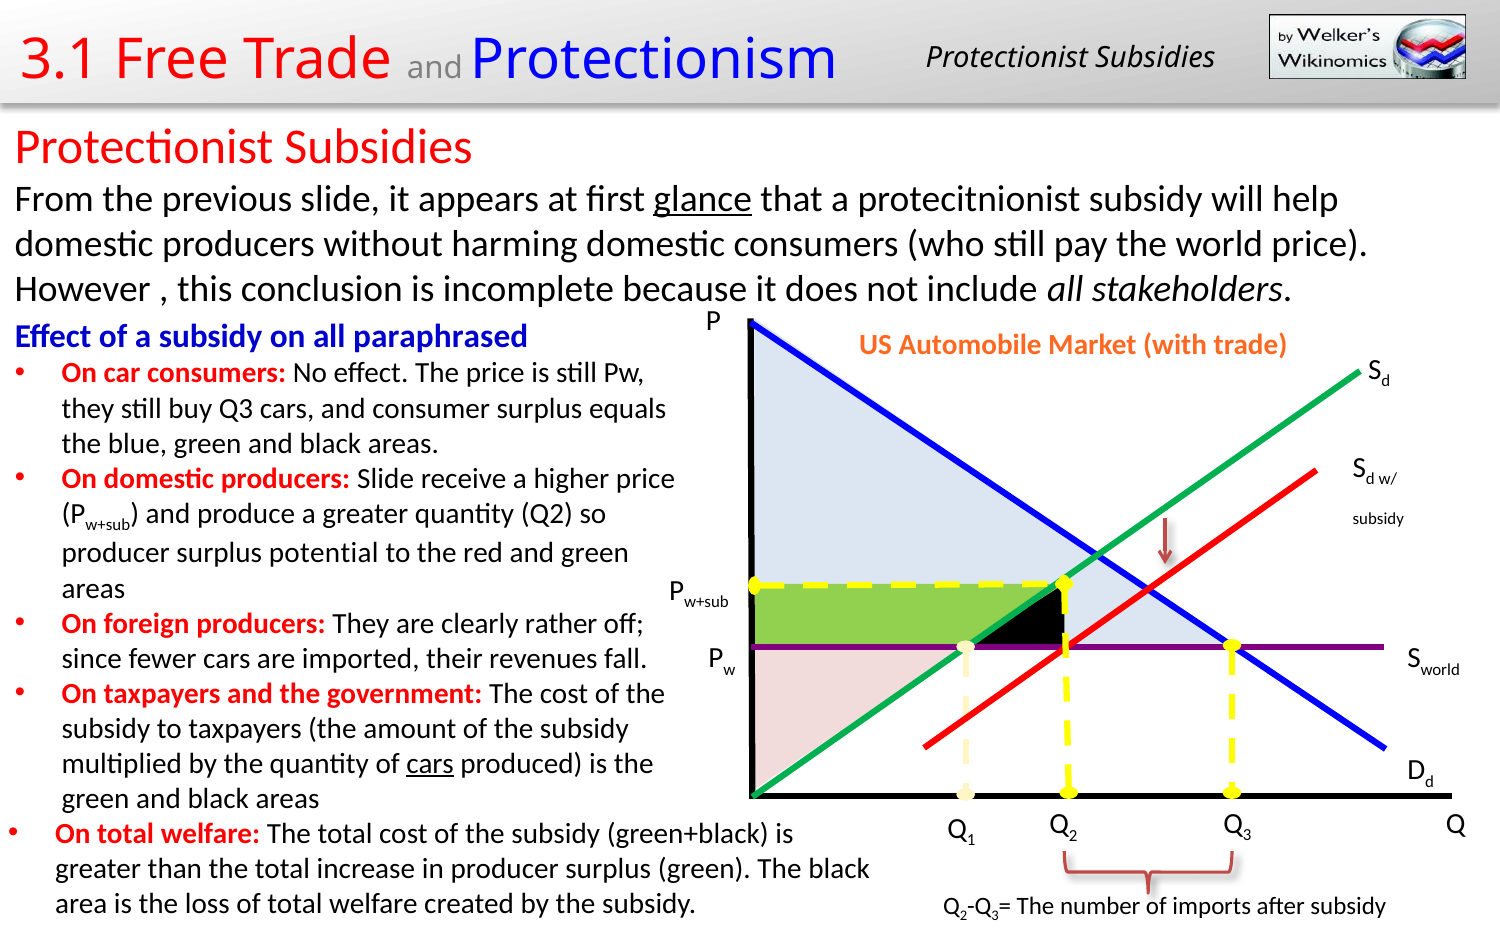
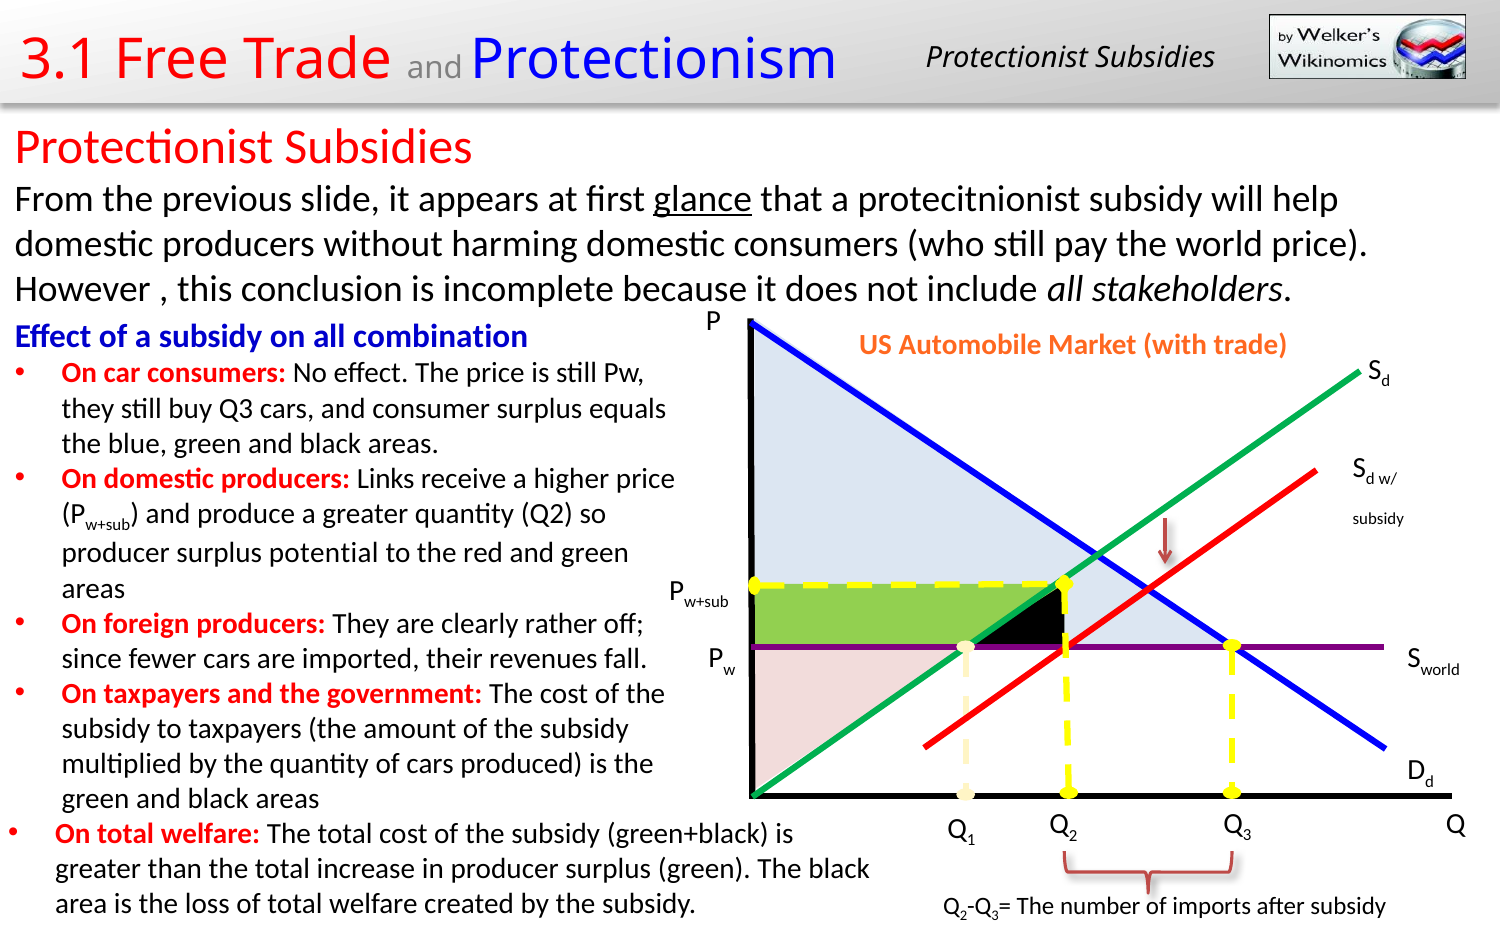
paraphrased: paraphrased -> combination (441, 336)
producers Slide: Slide -> Links (386, 478)
cars underline: present -> none (430, 763)
